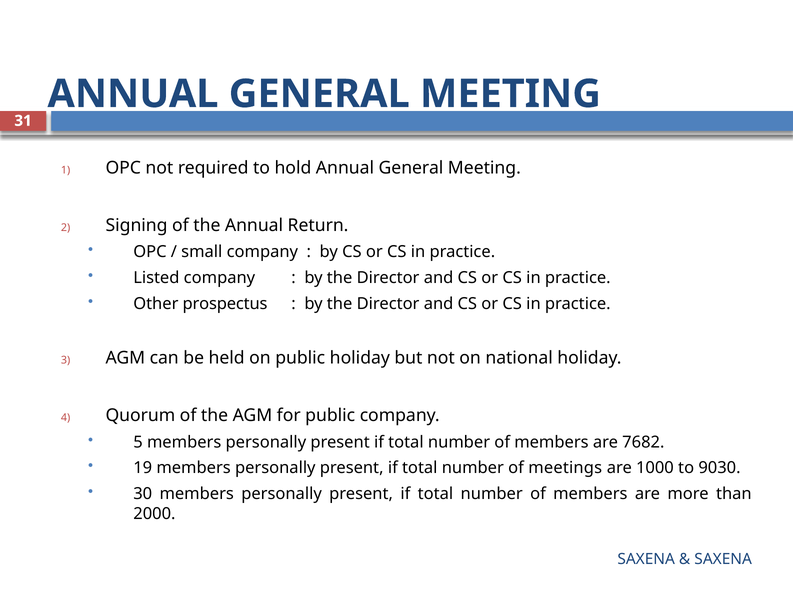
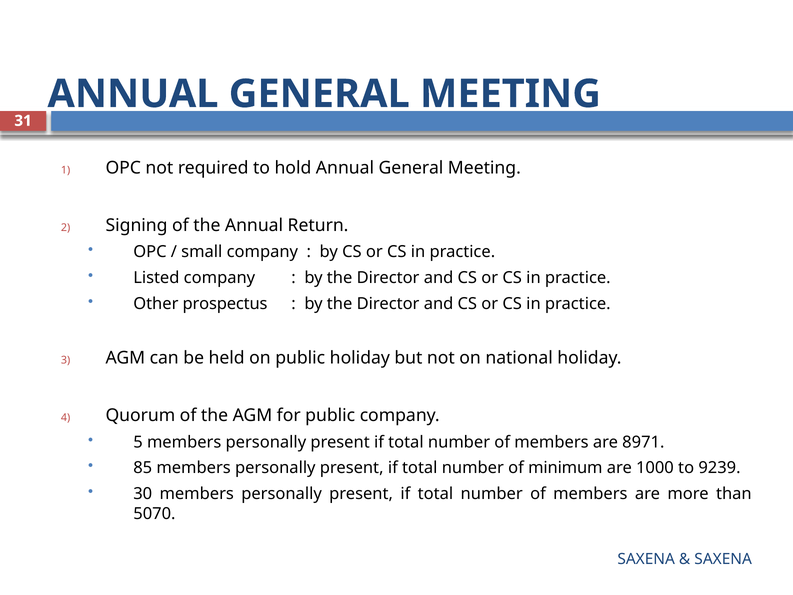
7682: 7682 -> 8971 (643, 442)
19: 19 -> 85 (143, 468)
meetings: meetings -> minimum (565, 468)
9030: 9030 -> 9239 (719, 468)
2000: 2000 -> 5070 (154, 513)
